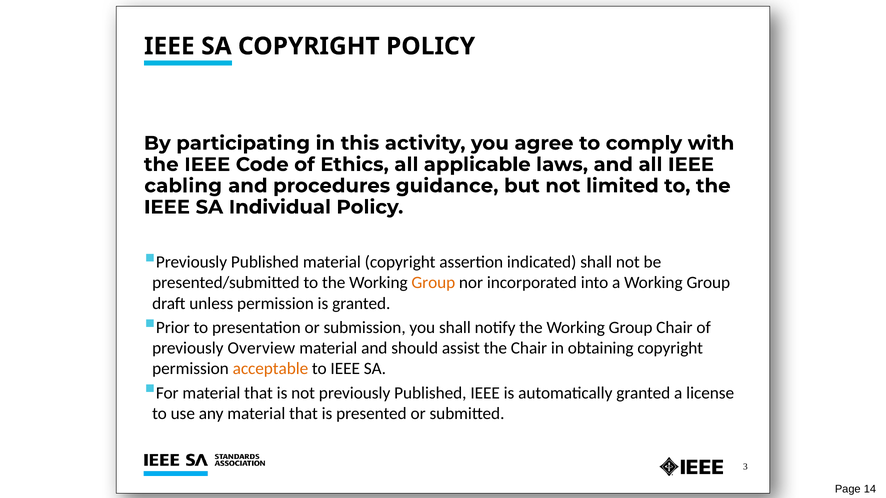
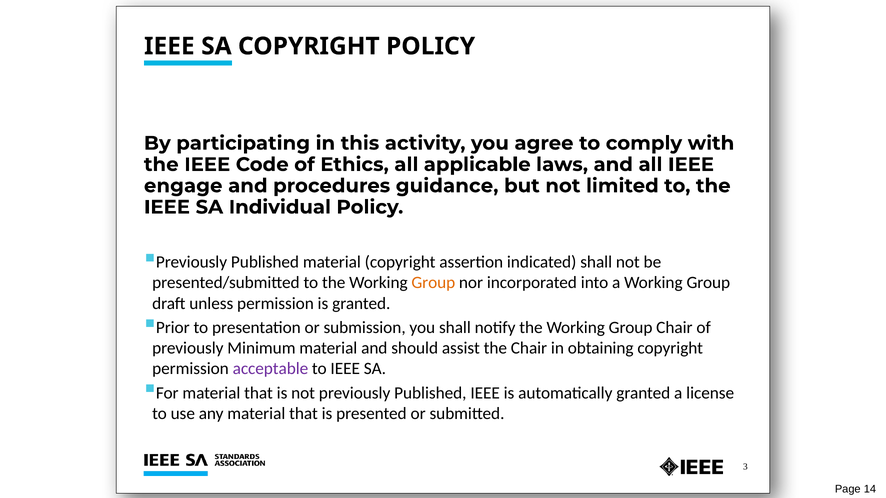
cabling: cabling -> engage (183, 186)
Overview: Overview -> Minimum (261, 348)
acceptable colour: orange -> purple (270, 369)
